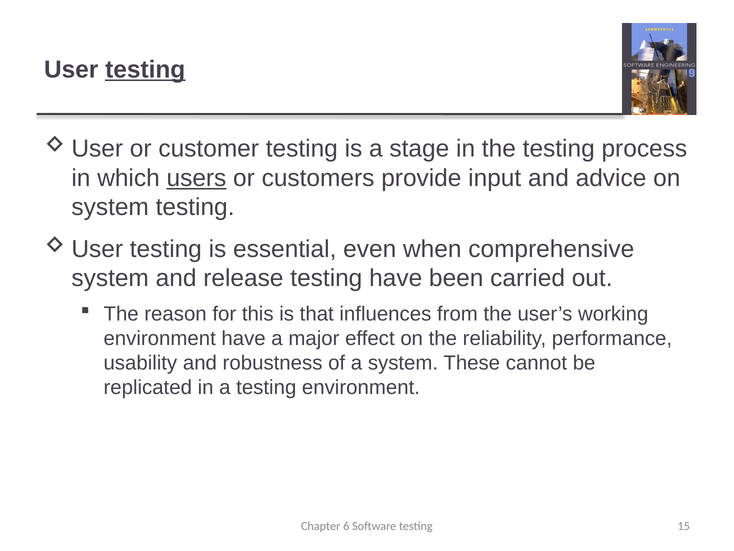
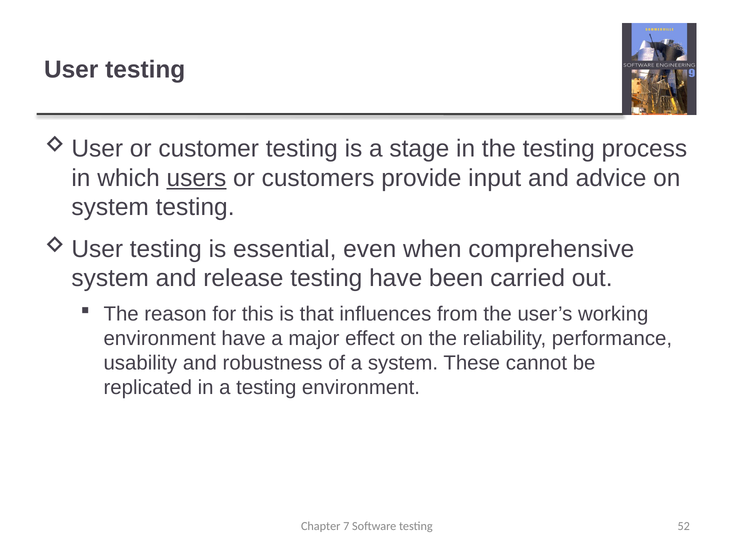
testing underline: present -> none (145, 70)
6: 6 -> 7 (346, 526)
15: 15 -> 52 (684, 526)
